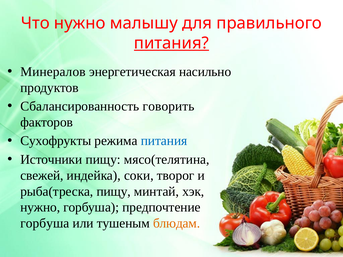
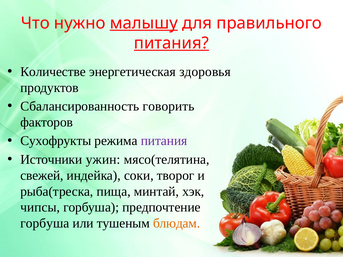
малышу underline: none -> present (144, 23)
Минералов: Минералов -> Количестве (53, 72)
насильно: насильно -> здоровья (205, 72)
питания colour: blue -> purple (164, 141)
Источники пищу: пищу -> ужин (103, 160)
рыба(треска пищу: пищу -> пища (114, 192)
нужно: нужно -> чипсы (40, 208)
